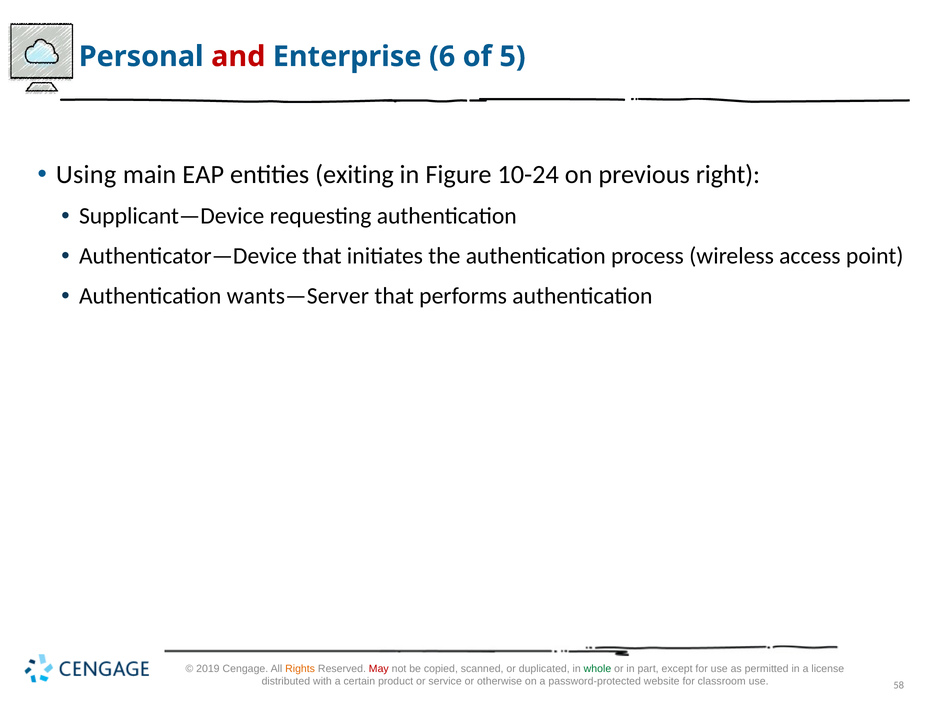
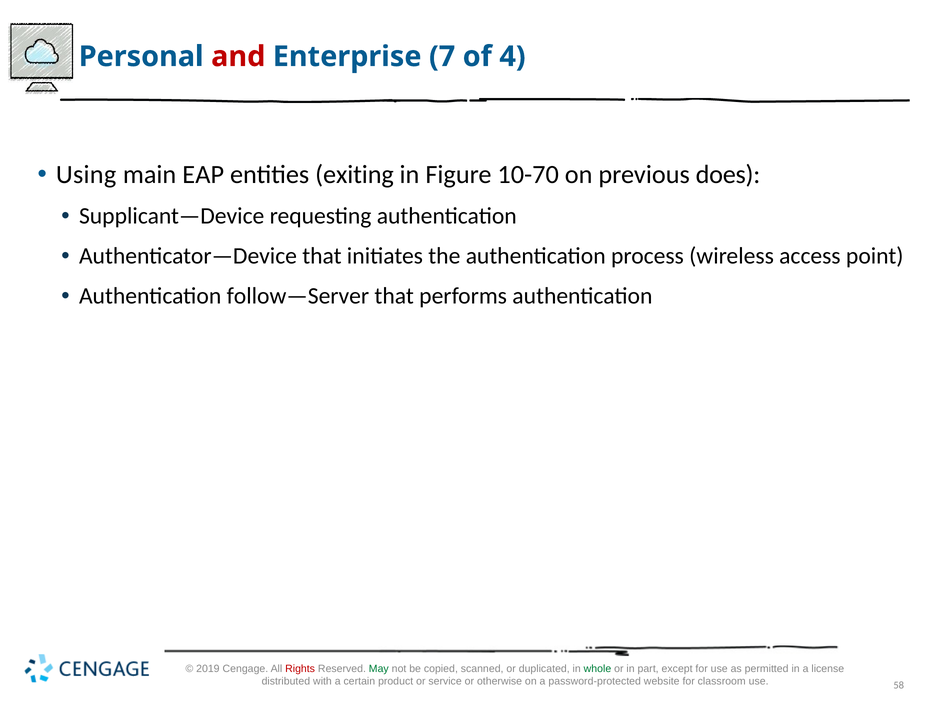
6: 6 -> 7 (442, 57)
5: 5 -> 4 (512, 57)
10-24: 10-24 -> 10-70 (528, 174)
right: right -> does (728, 174)
wants—Server: wants—Server -> follow—Server (298, 296)
Rights colour: orange -> red (300, 669)
May colour: red -> green (379, 669)
